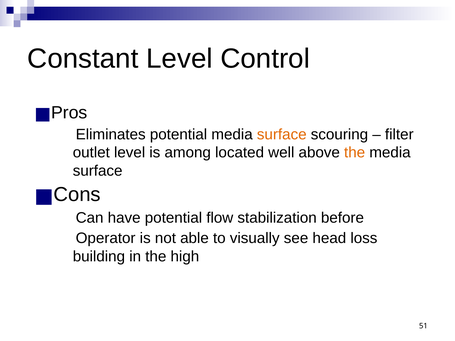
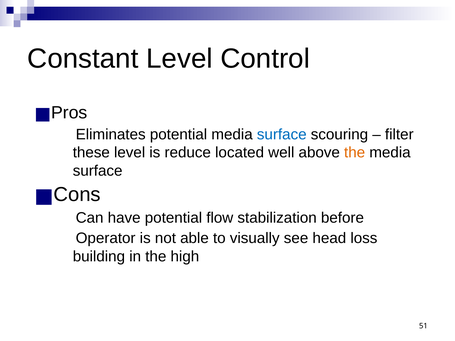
surface colour: orange -> blue (282, 135)
outlet: outlet -> these (91, 153)
among: among -> reduce (188, 153)
